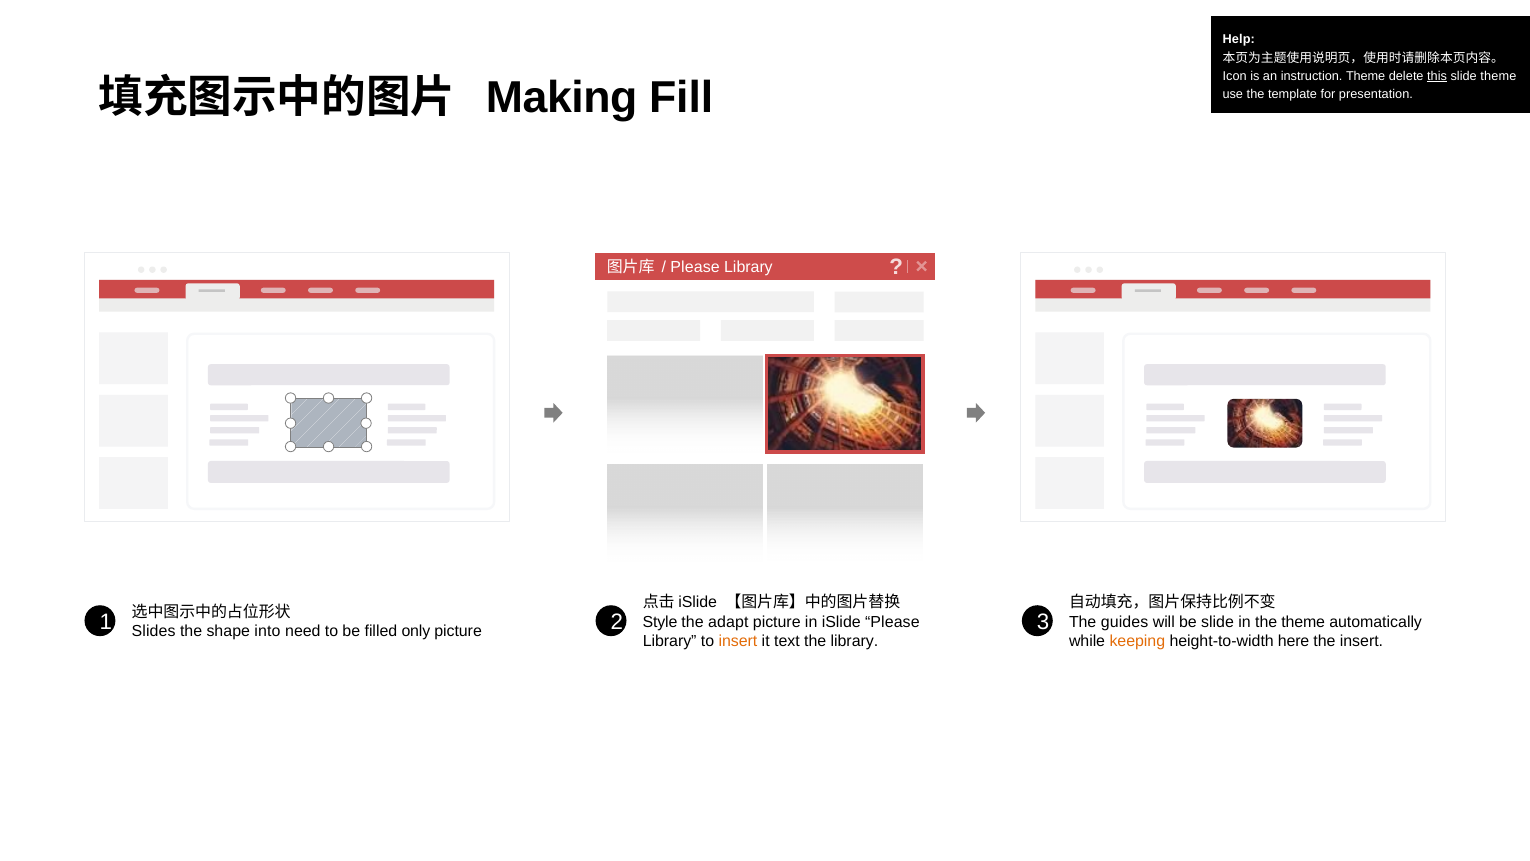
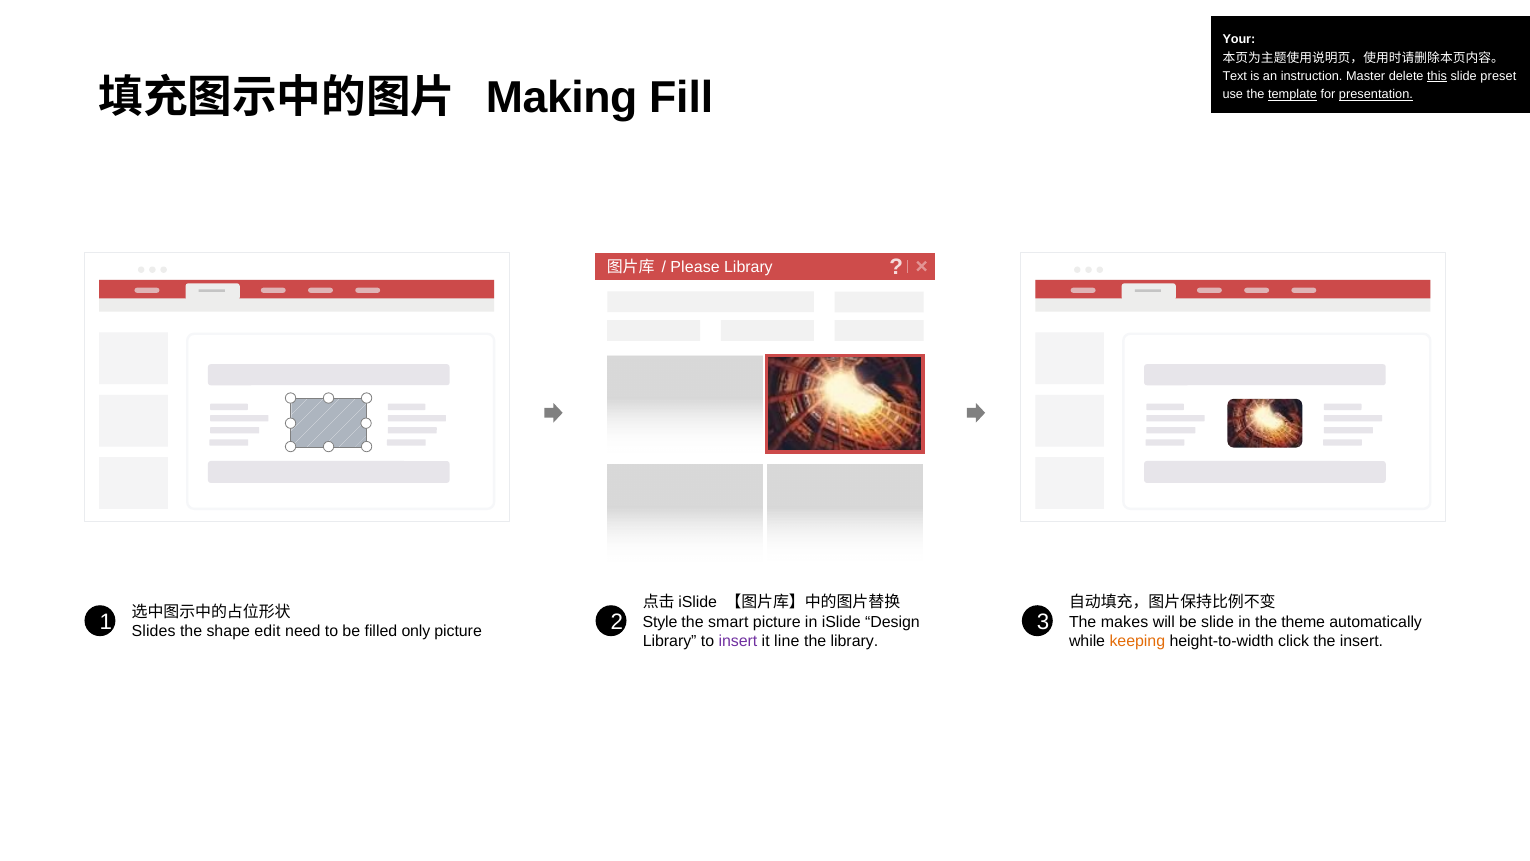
Help: Help -> Your (1239, 39)
Icon: Icon -> Text (1235, 76)
instruction Theme: Theme -> Master (1366, 76)
slide theme: theme -> preset (1498, 76)
template underline: none -> present (1293, 94)
presentation underline: none -> present (1376, 94)
adapt: adapt -> smart (728, 622)
iSlide Please: Please -> Design (892, 622)
guides: guides -> makes (1125, 622)
into: into -> edit (267, 631)
insert colour: orange -> purple (738, 641)
text: text -> line (787, 641)
here: here -> click (1294, 641)
